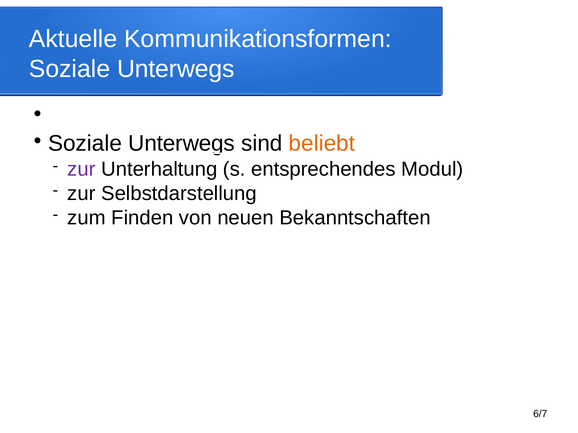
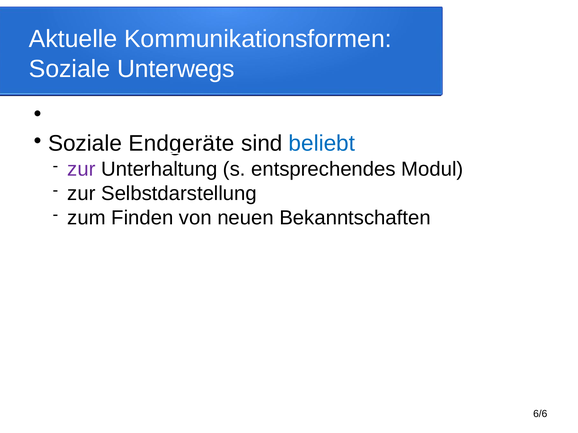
Unterwegs: Unterwegs -> Endgeräte (181, 144)
beliebt colour: orange -> blue (322, 144)
6/7: 6/7 -> 6/6 (540, 414)
